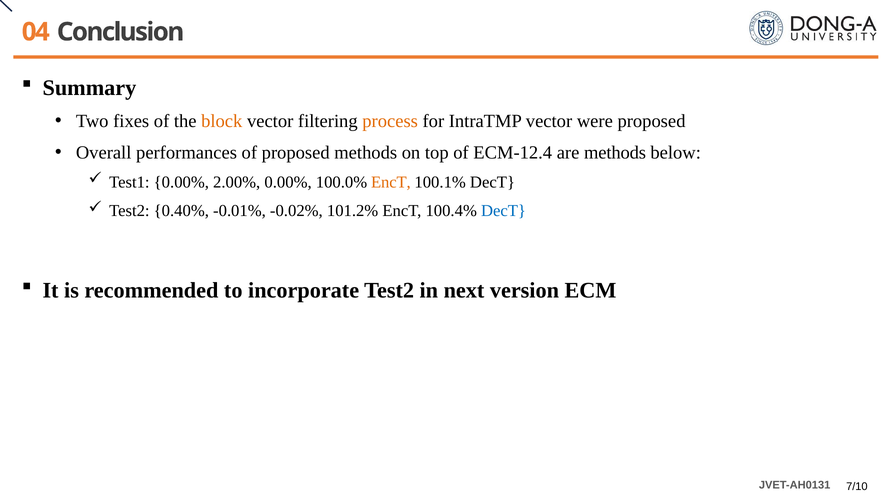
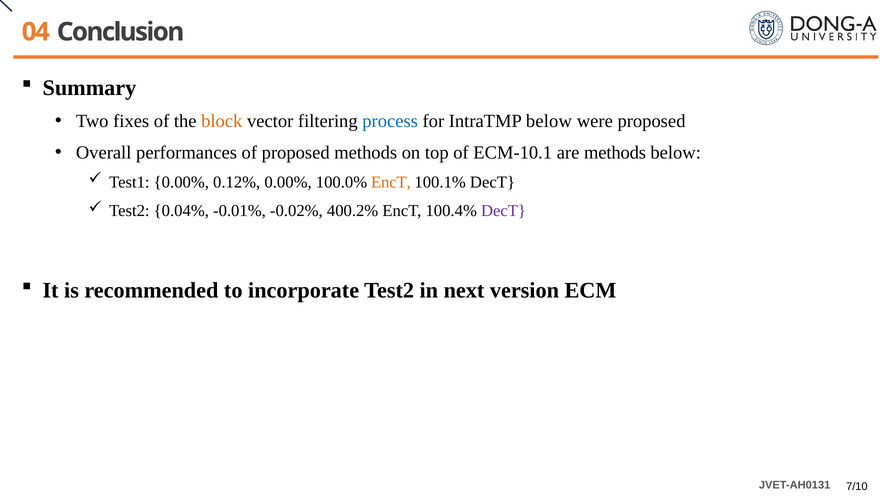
process colour: orange -> blue (390, 121)
IntraTMP vector: vector -> below (549, 121)
ECM-12.4: ECM-12.4 -> ECM-10.1 (513, 153)
2.00%: 2.00% -> 0.12% (237, 182)
0.40%: 0.40% -> 0.04% (181, 211)
101.2%: 101.2% -> 400.2% (353, 211)
DecT colour: blue -> purple (503, 211)
